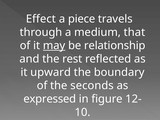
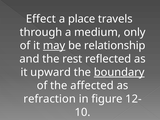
piece: piece -> place (82, 19)
that: that -> only (135, 32)
boundary underline: none -> present (119, 72)
seconds: seconds -> affected (92, 86)
expressed: expressed -> refraction (50, 99)
